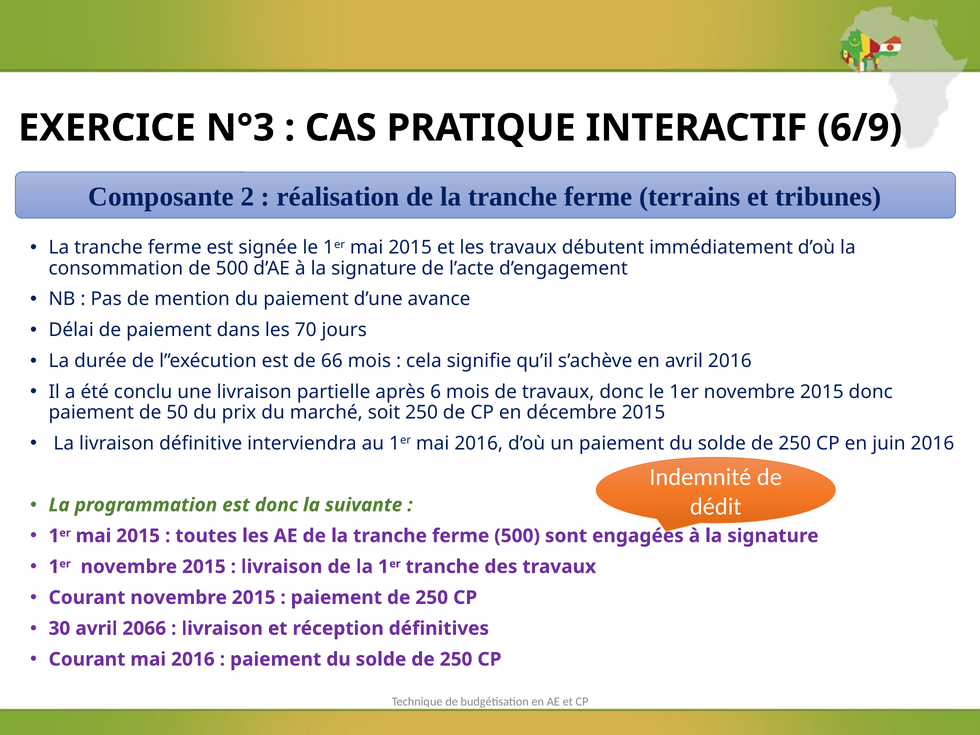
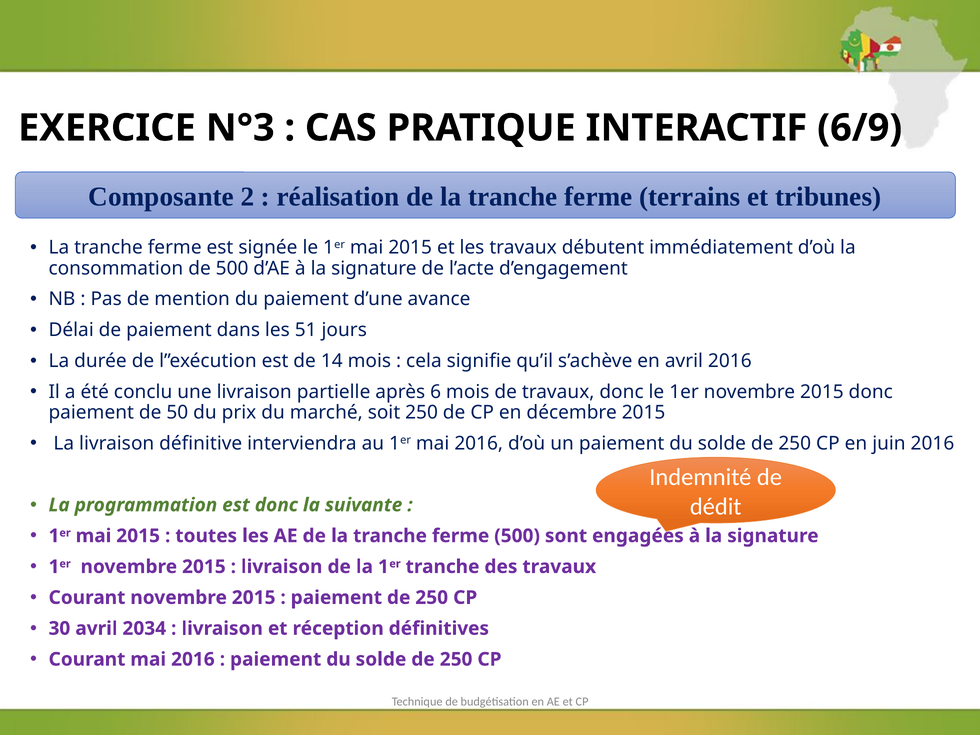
70: 70 -> 51 (306, 330)
66: 66 -> 14 (332, 361)
2066: 2066 -> 2034 (144, 628)
